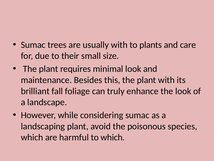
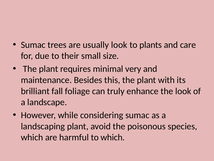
usually with: with -> look (119, 45)
minimal look: look -> very (133, 69)
